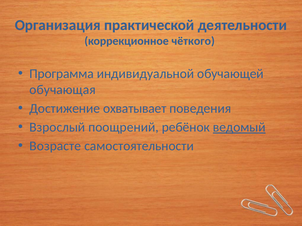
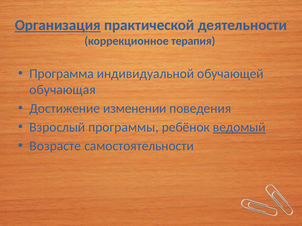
Организация underline: none -> present (58, 25)
чёткого: чёткого -> терапия (193, 41)
охватывает: охватывает -> изменении (135, 109)
поощрений: поощрений -> программы (124, 128)
